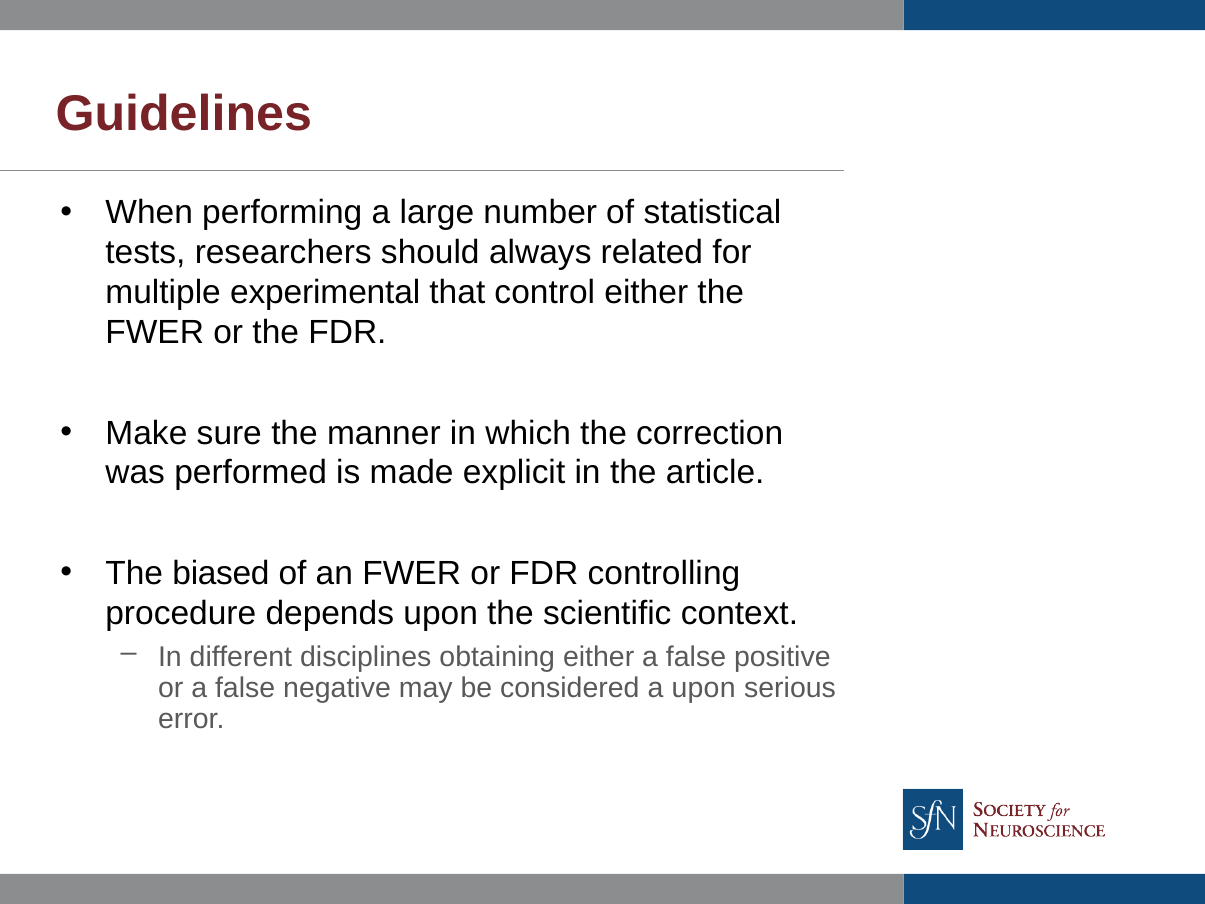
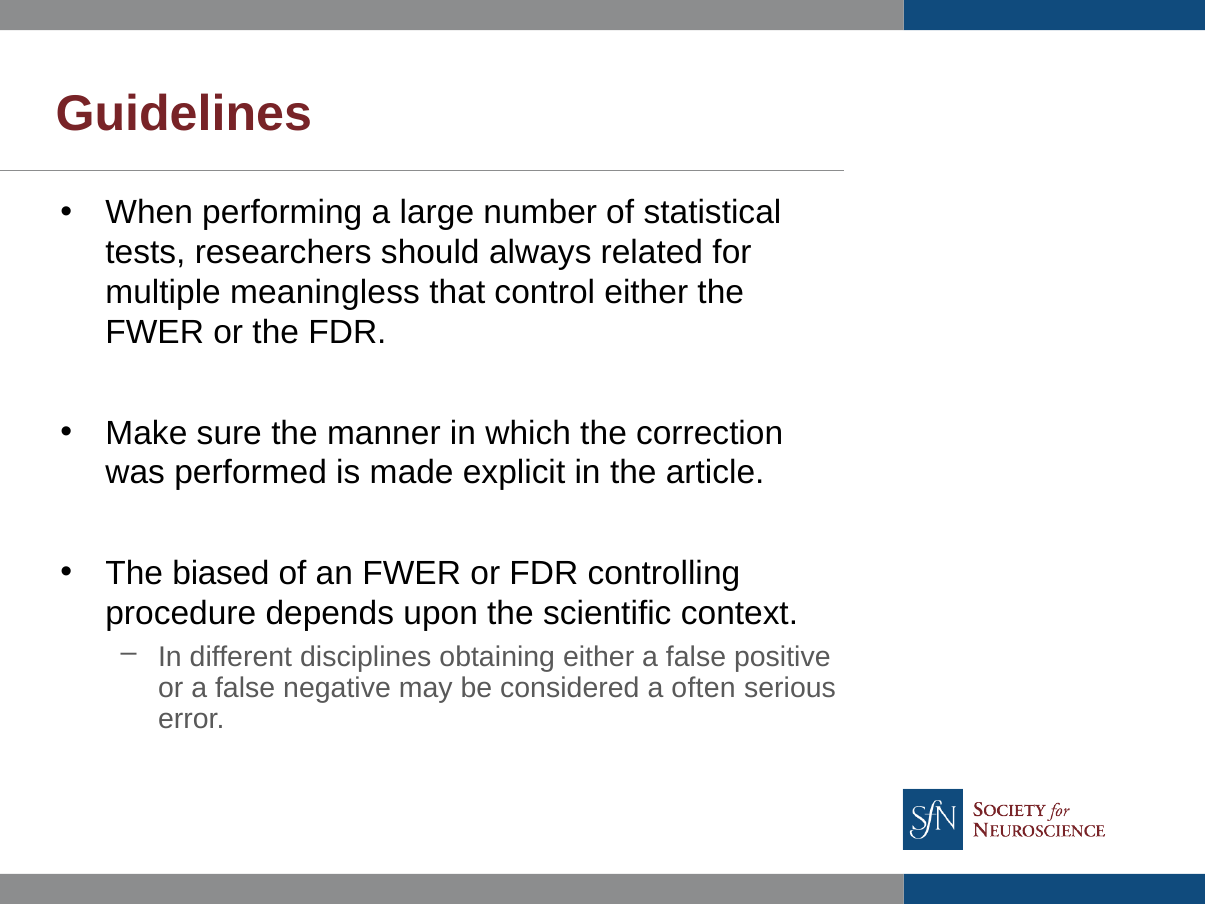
experimental: experimental -> meaningless (325, 292)
a upon: upon -> often (704, 688)
